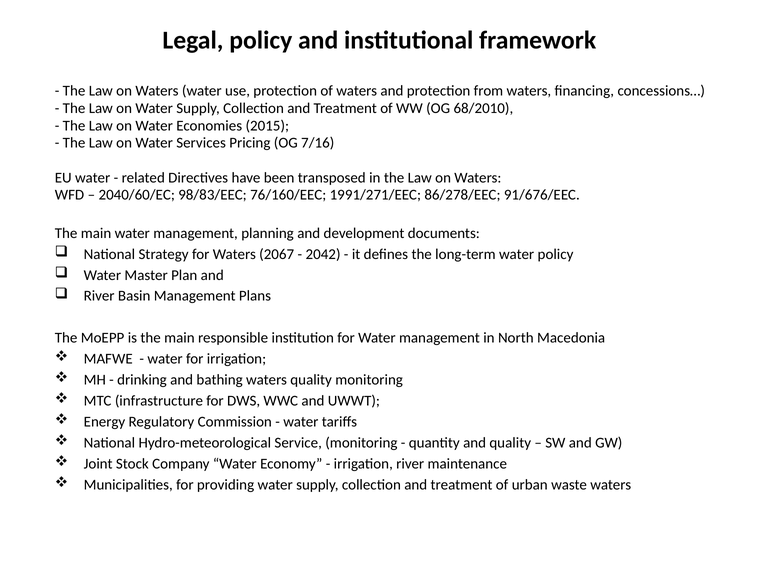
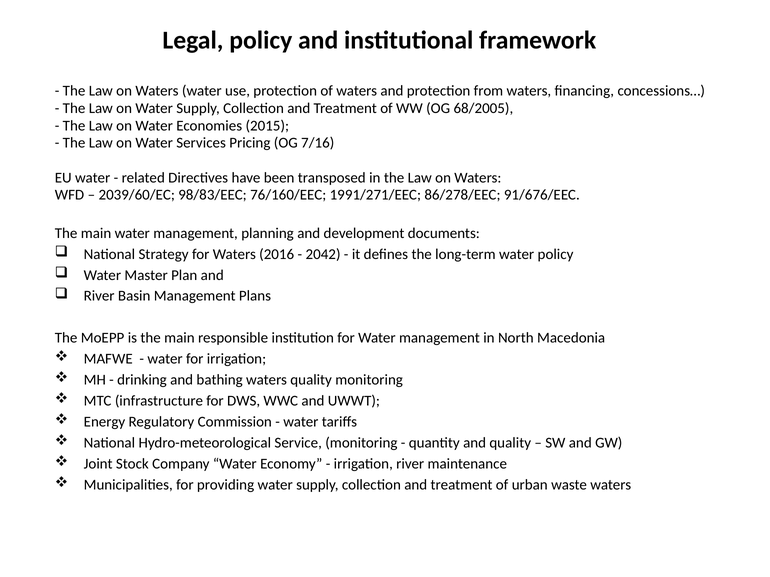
68/2010: 68/2010 -> 68/2005 (483, 108)
2040/60/EC: 2040/60/EC -> 2039/60/EC (137, 195)
2067: 2067 -> 2016 (277, 254)
